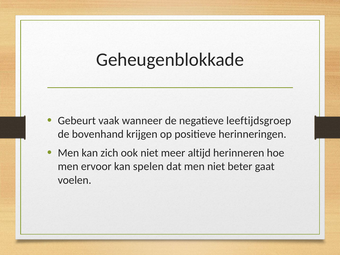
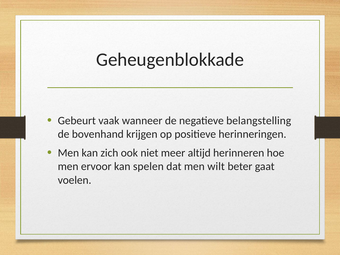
leeftijdsgroep: leeftijdsgroep -> belangstelling (259, 121)
men niet: niet -> wilt (216, 166)
